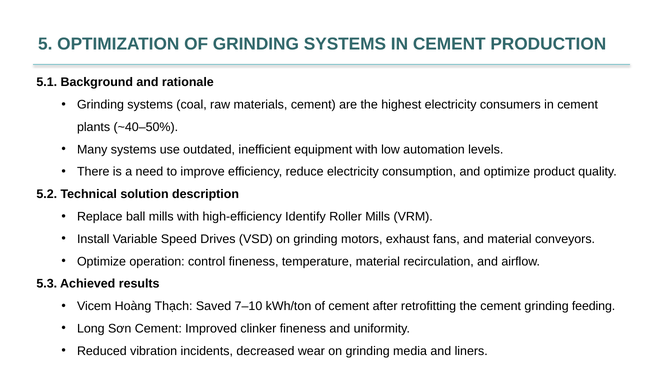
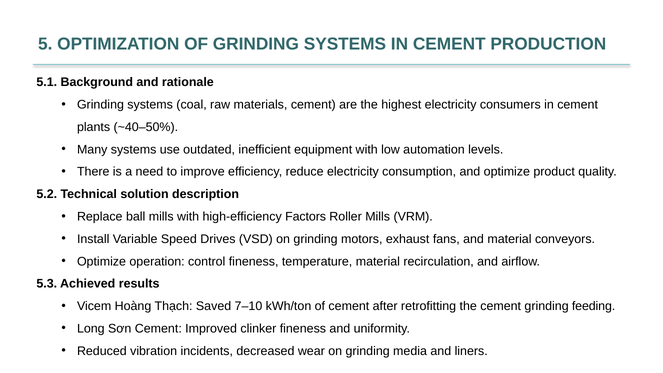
Identify: Identify -> Factors (306, 217)
